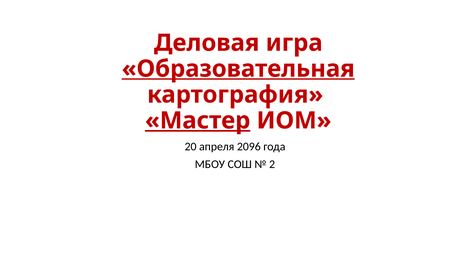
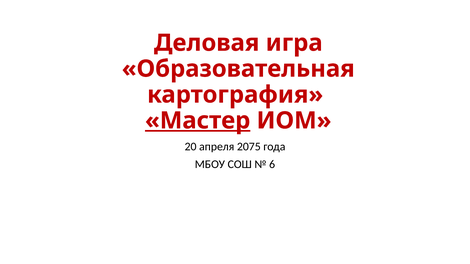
Образовательная underline: present -> none (238, 69)
2096: 2096 -> 2075 (249, 147)
2: 2 -> 6 (272, 164)
